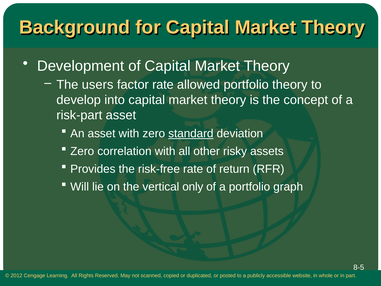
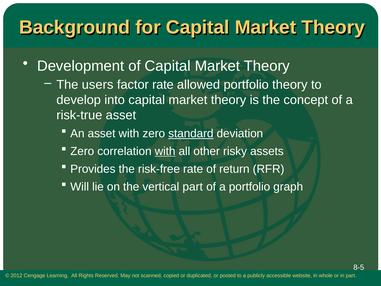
risk-part: risk-part -> risk-true (79, 115)
with underline: none -> present (165, 151)
vertical only: only -> part (193, 186)
